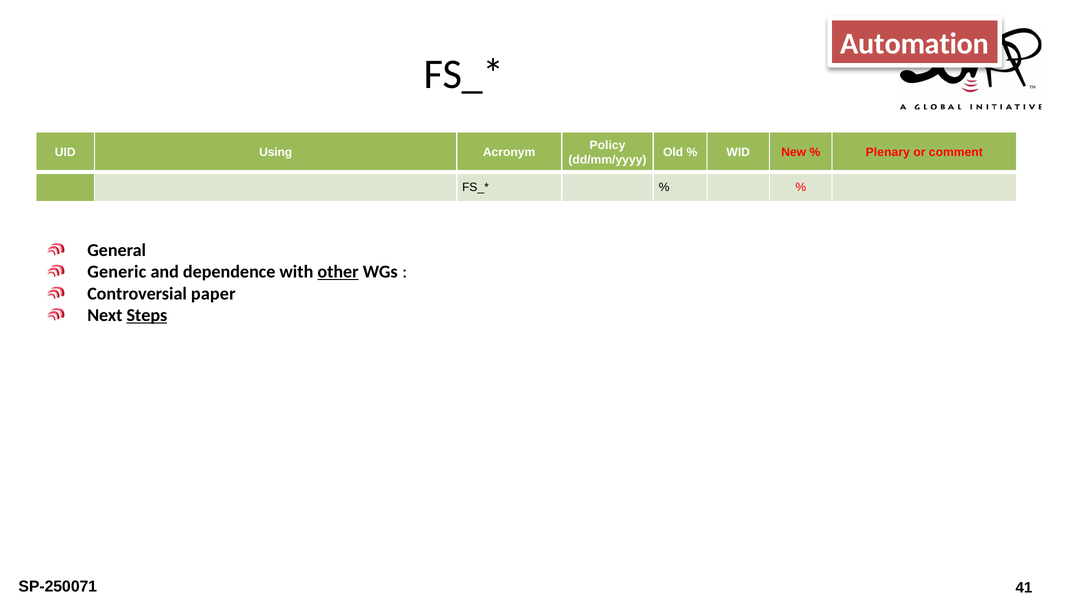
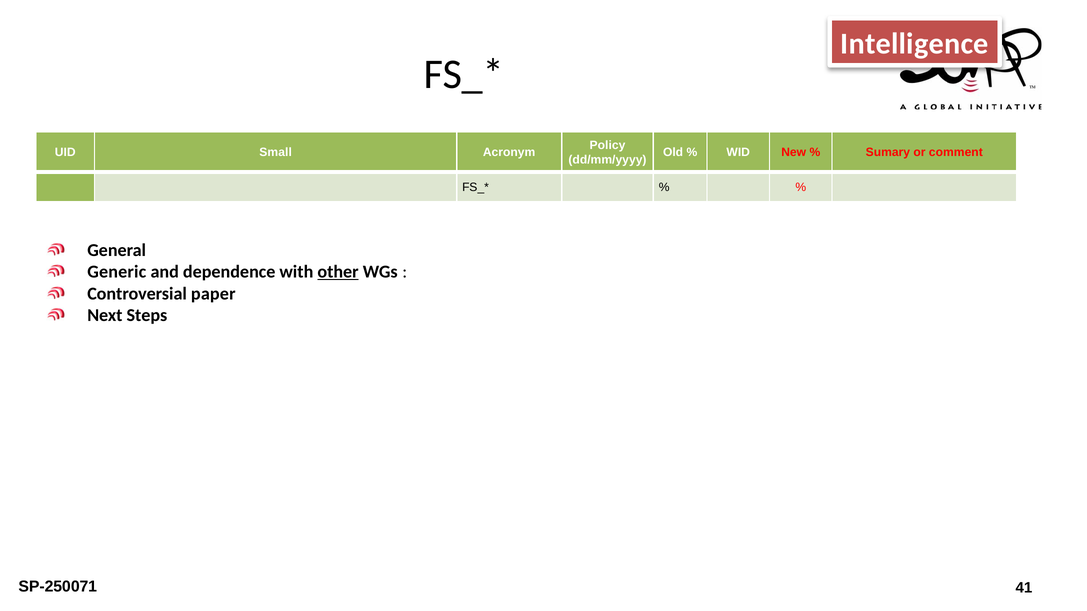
Automation: Automation -> Intelligence (915, 44)
Using: Using -> Small (276, 153)
Plenary: Plenary -> Sumary (888, 153)
Steps underline: present -> none (147, 316)
